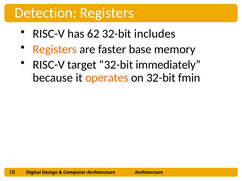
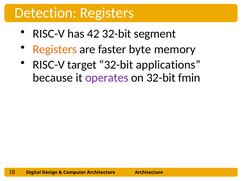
62: 62 -> 42 (93, 34)
includes: includes -> segment (155, 34)
base: base -> byte (140, 49)
immediately: immediately -> applications (168, 65)
operates colour: orange -> purple (107, 78)
